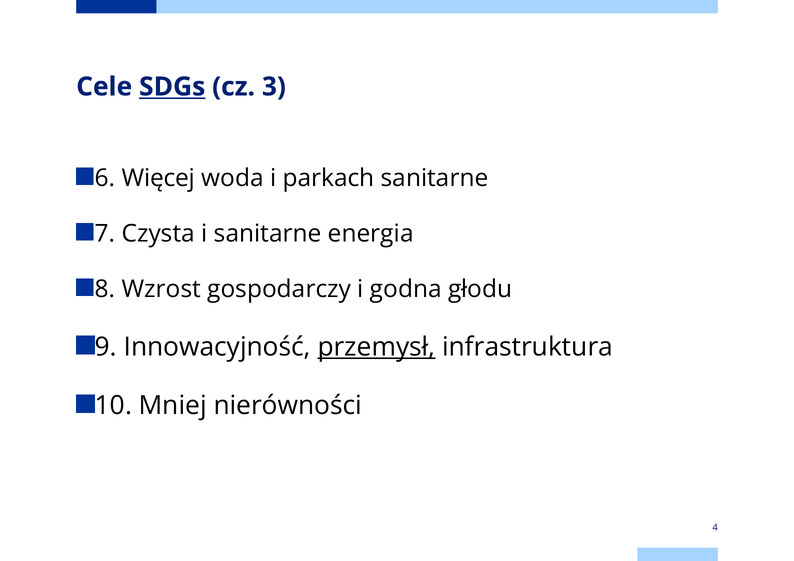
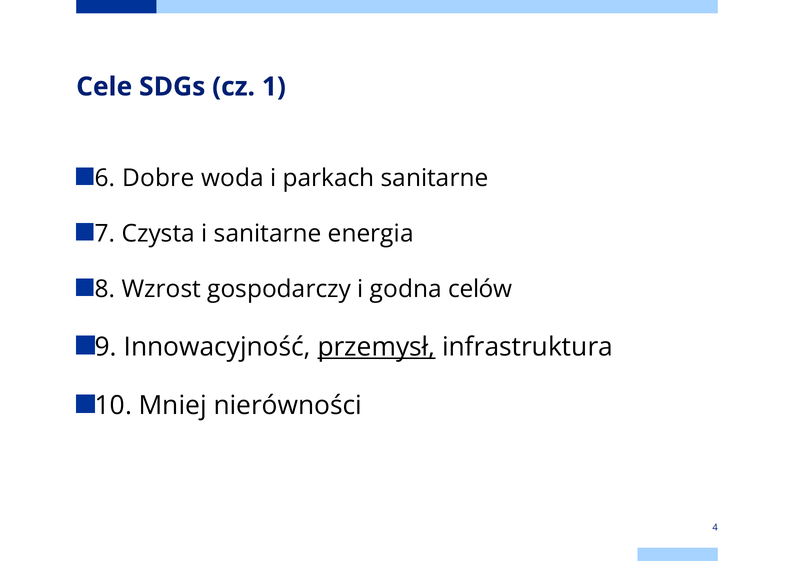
SDGs underline: present -> none (172, 87)
3: 3 -> 1 (274, 87)
Więcej: Więcej -> Dobre (158, 178)
głodu: głodu -> celów (480, 289)
